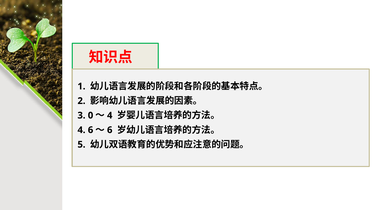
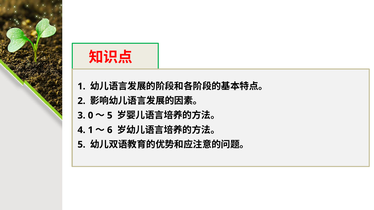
4: 4 -> 5 (110, 116)
4 6: 6 -> 1 (91, 130)
